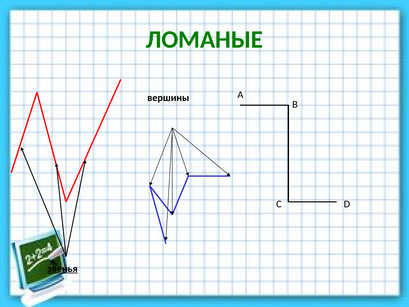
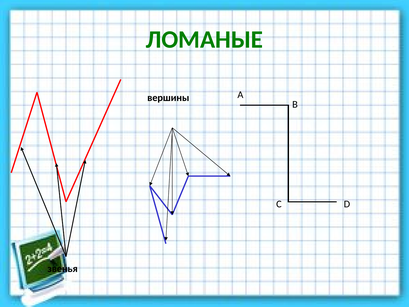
звенья underline: present -> none (63, 269)
